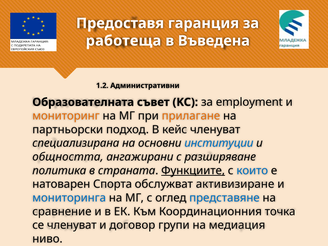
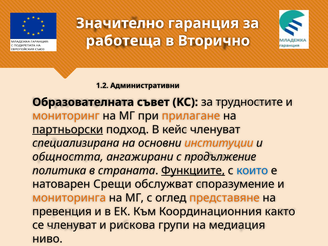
Предоставя: Предоставя -> Значително (120, 23)
Въведена: Въведена -> Вторично (214, 41)
employment: employment -> трудностите (249, 102)
партньорски underline: none -> present (68, 130)
институции colour: blue -> orange (219, 143)
разширяване: разширяване -> продължение (220, 157)
Спорта: Спорта -> Срещи (112, 184)
активизиране: активизиране -> споразумение (235, 184)
мониторинга colour: blue -> orange (69, 198)
представяне colour: blue -> orange (224, 198)
сравнение: сравнение -> превенция (62, 211)
точка: точка -> както (280, 211)
договор: договор -> рискова (132, 225)
